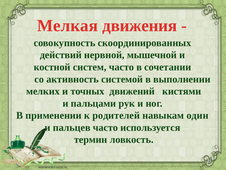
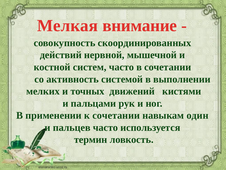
движения: движения -> внимание (140, 26)
к родителей: родителей -> сочетании (116, 115)
